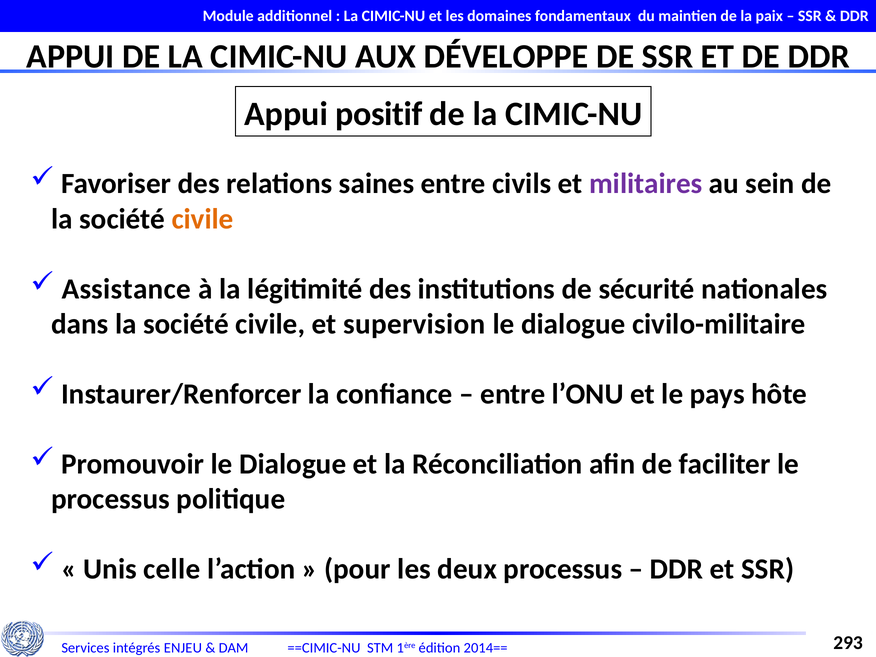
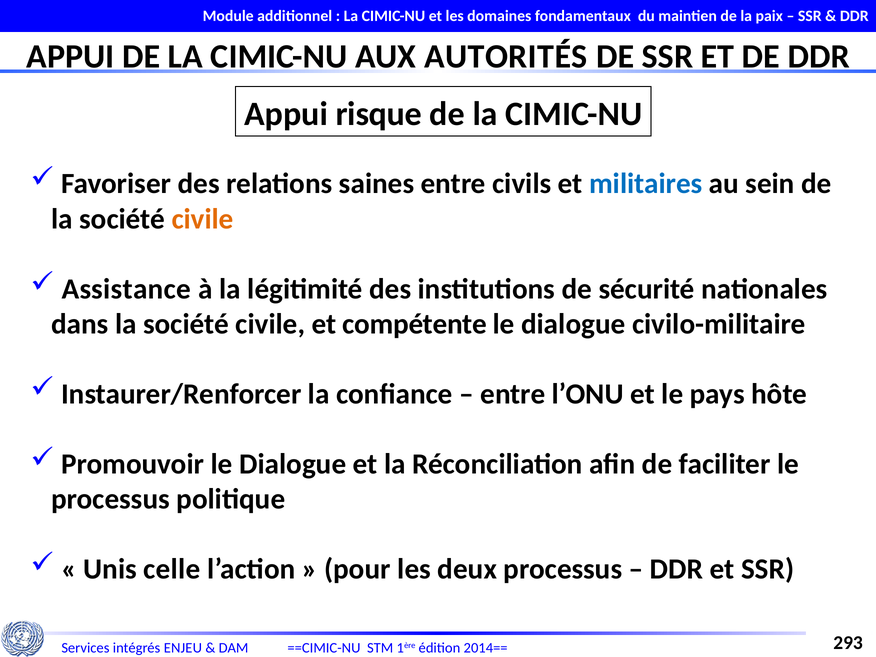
DÉVELOPPE: DÉVELOPPE -> AUTORITÉS (506, 56)
positif: positif -> risque (379, 114)
militaires colour: purple -> blue (646, 184)
supervision: supervision -> compétente (415, 324)
